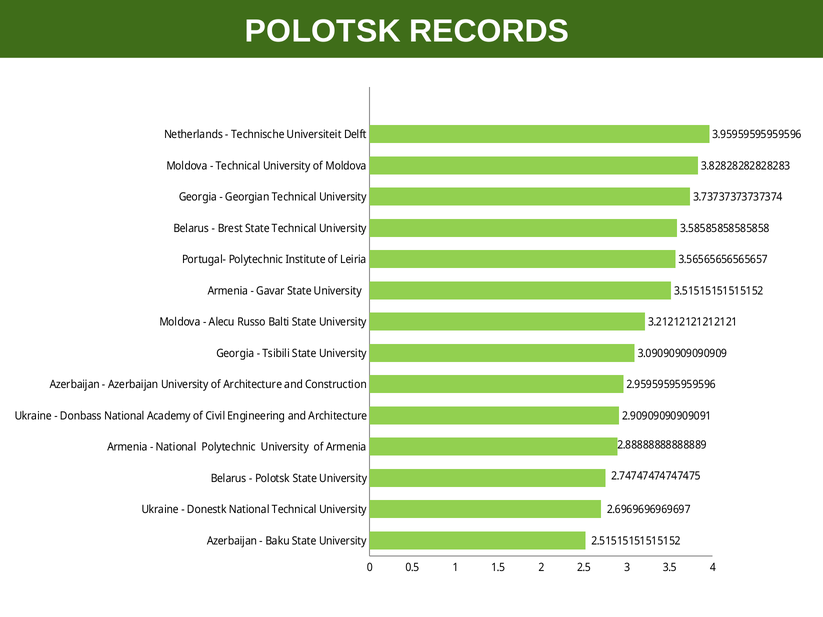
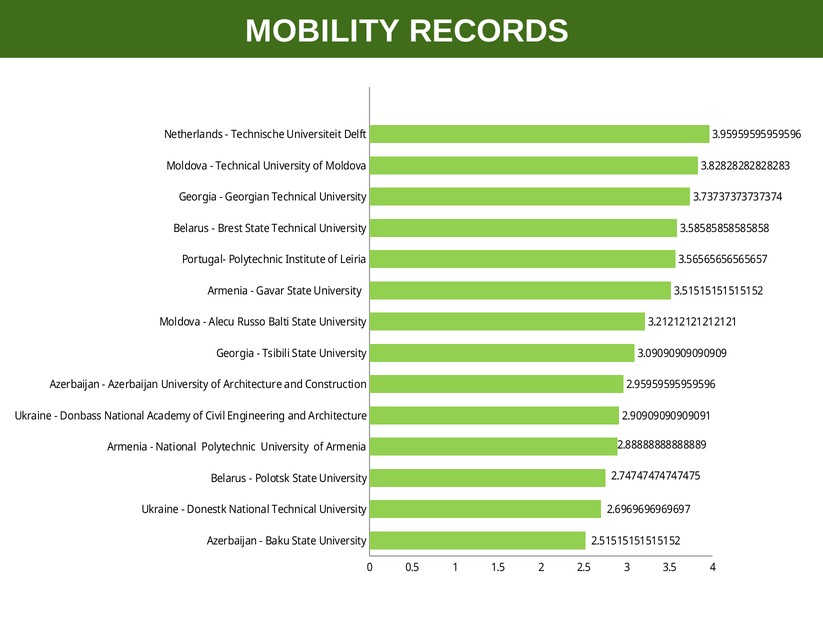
POLOTSK: POLOTSK -> MOBILITY (323, 31)
